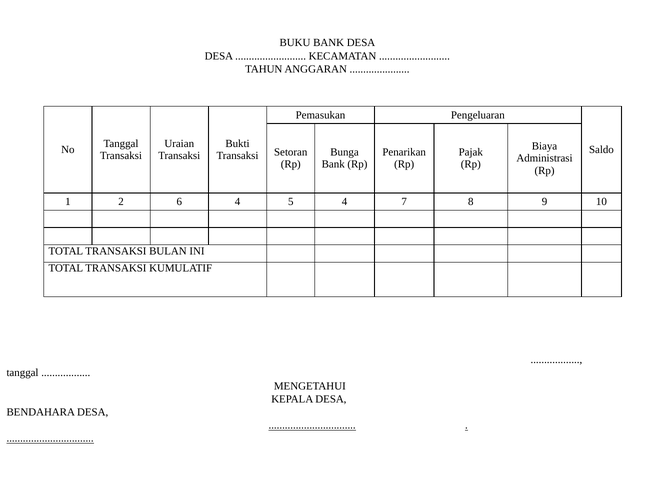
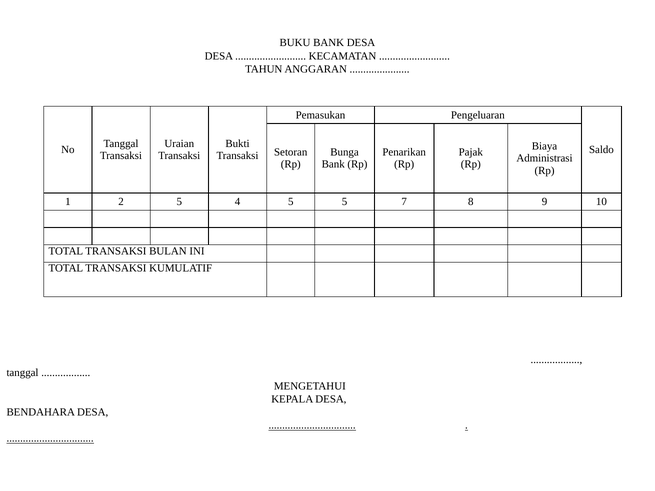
2 6: 6 -> 5 (179, 202)
5 4: 4 -> 5 (345, 202)
